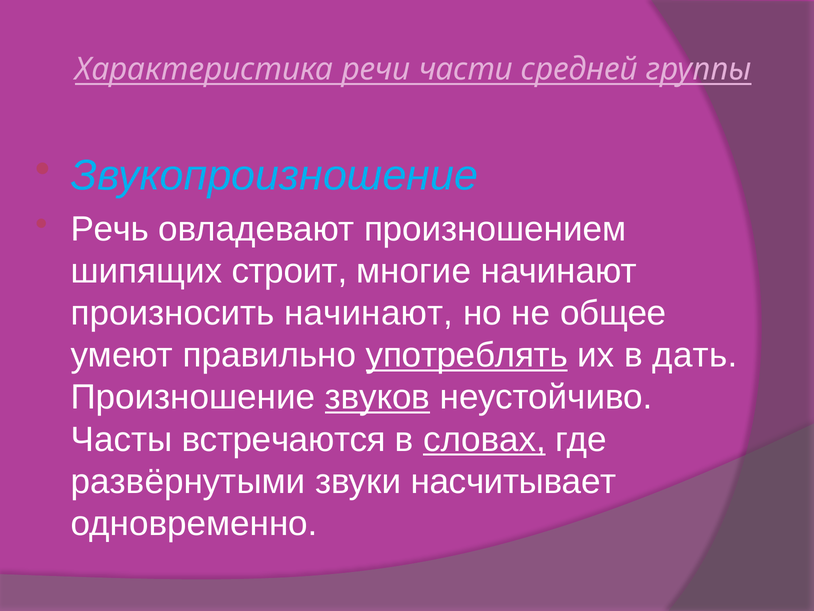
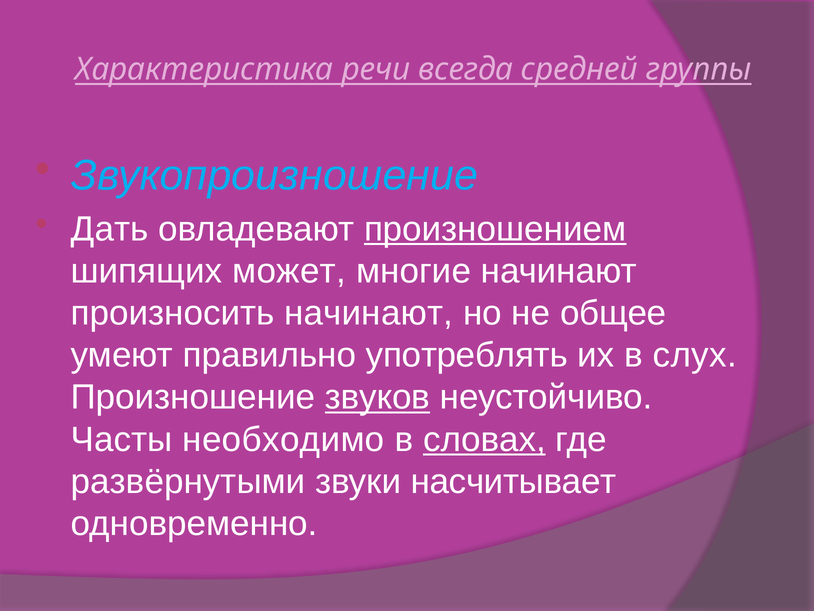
части: части -> всегда (466, 69)
Речь: Речь -> Дать (110, 229)
произношением underline: none -> present (495, 229)
строит: строит -> может (289, 271)
употреблять underline: present -> none (467, 355)
дать: дать -> слух (695, 355)
встречаются: встречаются -> необходимо (283, 439)
